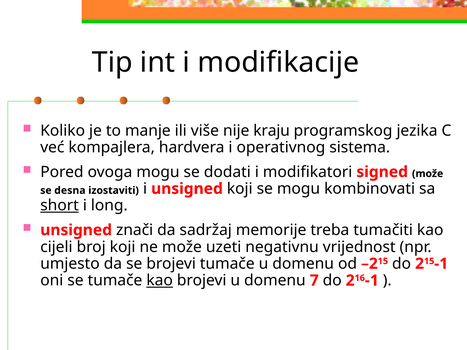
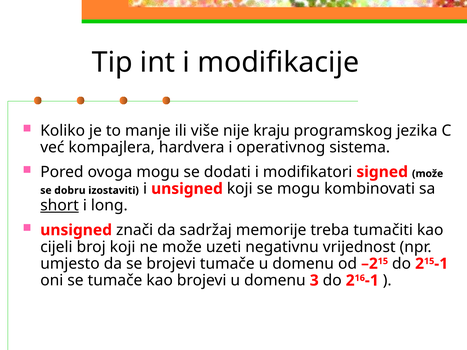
desna: desna -> dobru (70, 191)
kao underline: present -> none (160, 281)
7: 7 -> 3 (314, 281)
